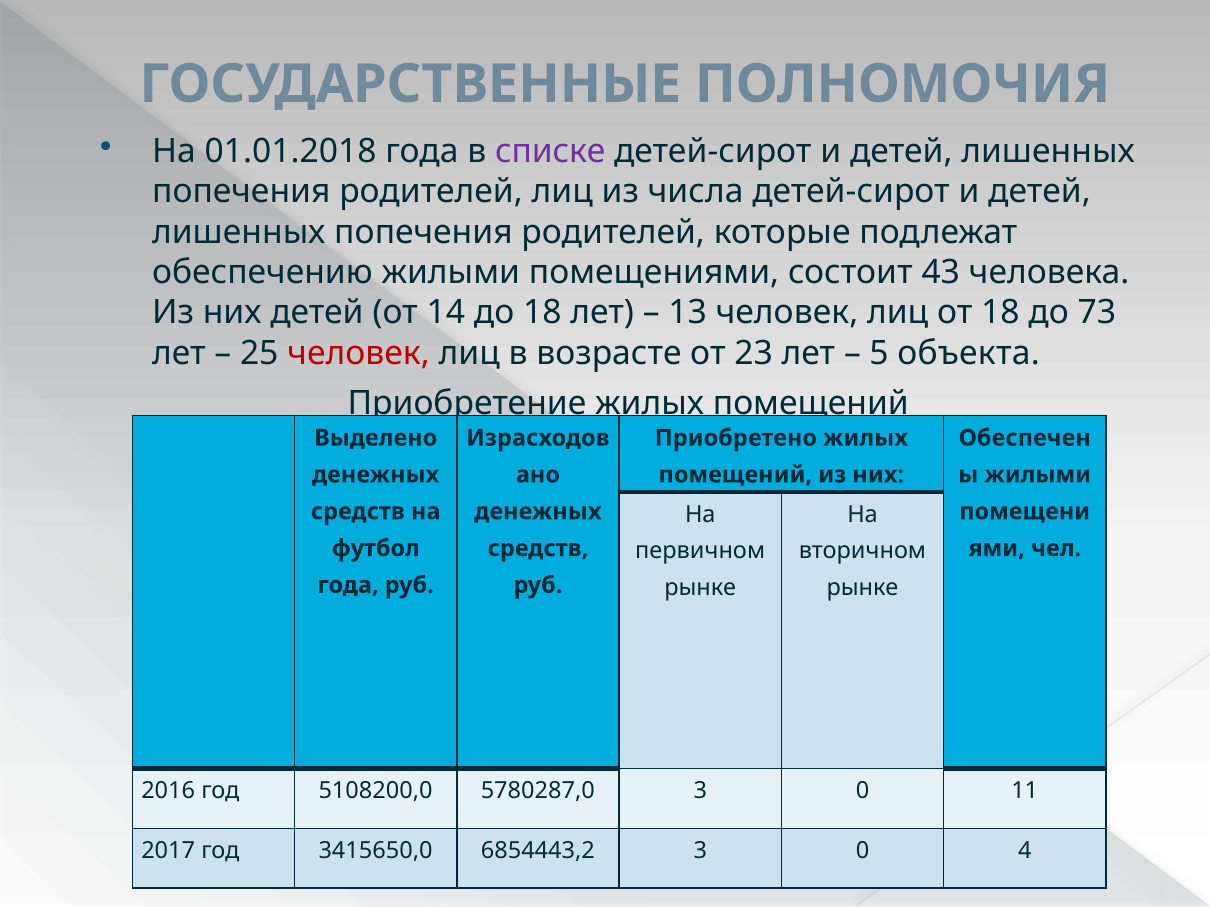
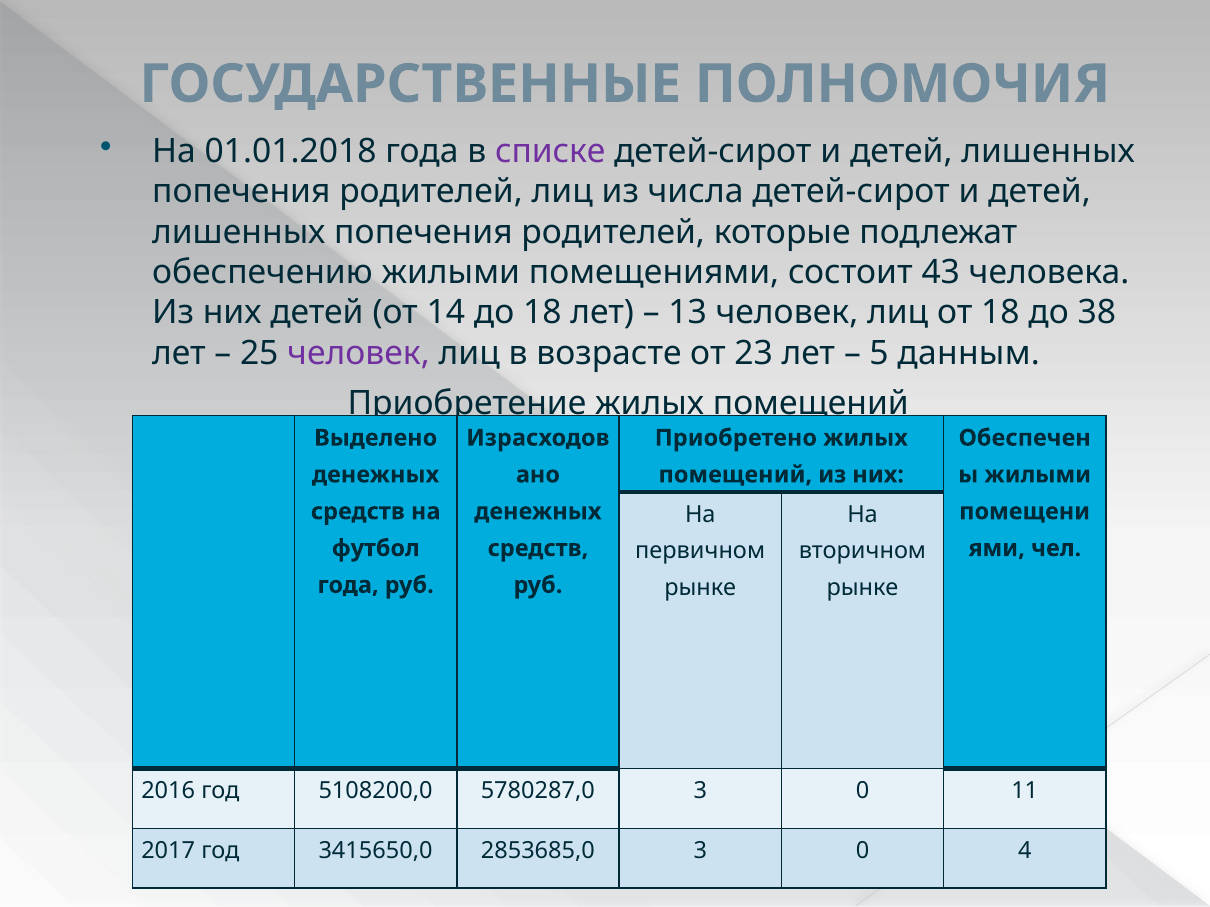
73: 73 -> 38 (1097, 313)
человек colour: red -> purple (359, 353)
объекта: объекта -> данным (969, 353)
6854443,2: 6854443,2 -> 2853685,0 (538, 851)
